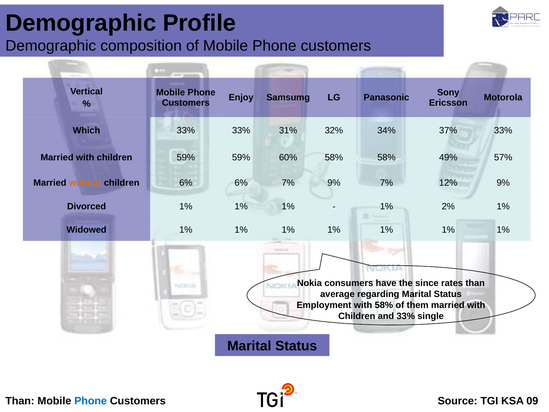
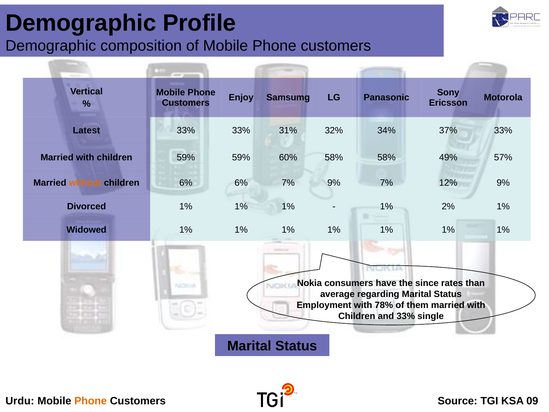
Which: Which -> Latest (86, 130)
with 58%: 58% -> 78% (384, 305)
Than: Than -> Urdu (20, 401)
Phone colour: blue -> orange (91, 401)
